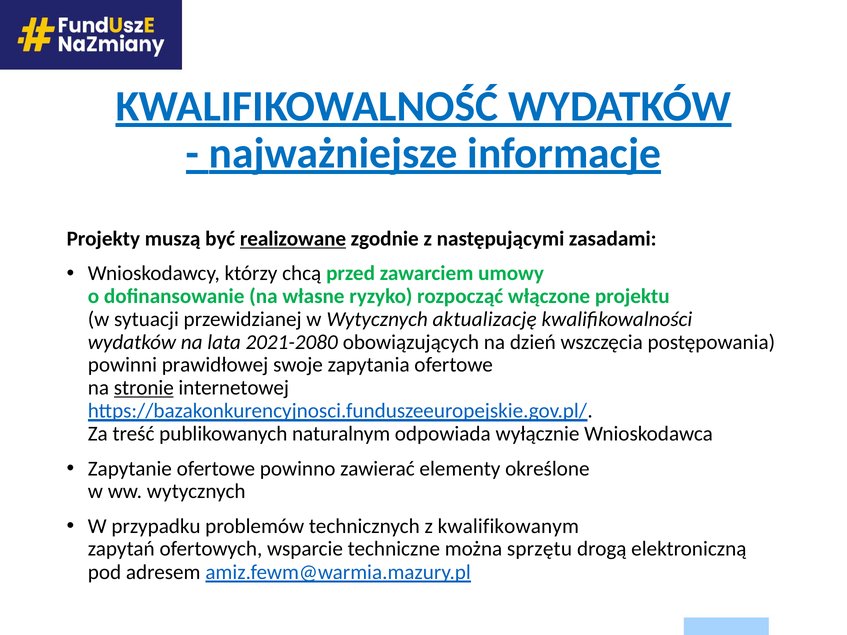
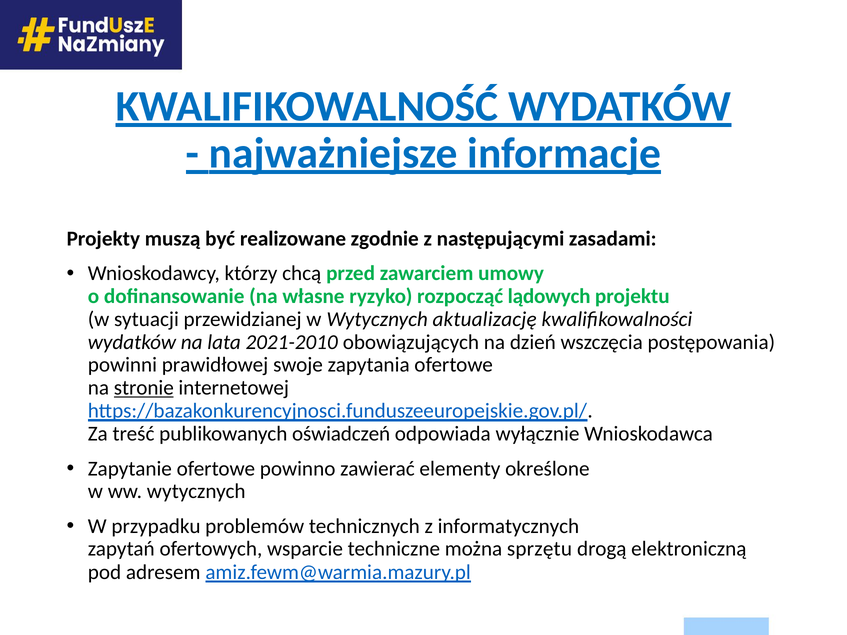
realizowane underline: present -> none (293, 239)
włączone: włączone -> lądowych (549, 296)
2021-2080: 2021-2080 -> 2021-2010 (292, 342)
naturalnym: naturalnym -> oświadczeń (341, 434)
kwalifikowanym: kwalifikowanym -> informatycznych (508, 526)
